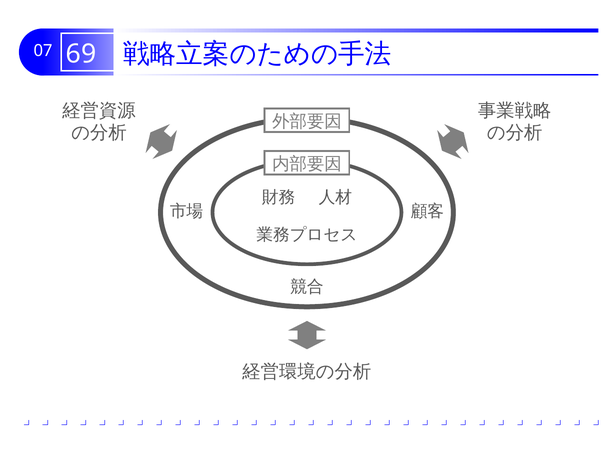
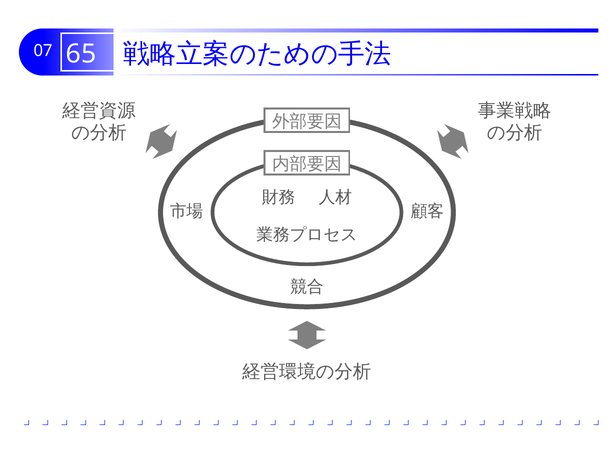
69: 69 -> 65 (81, 54)
